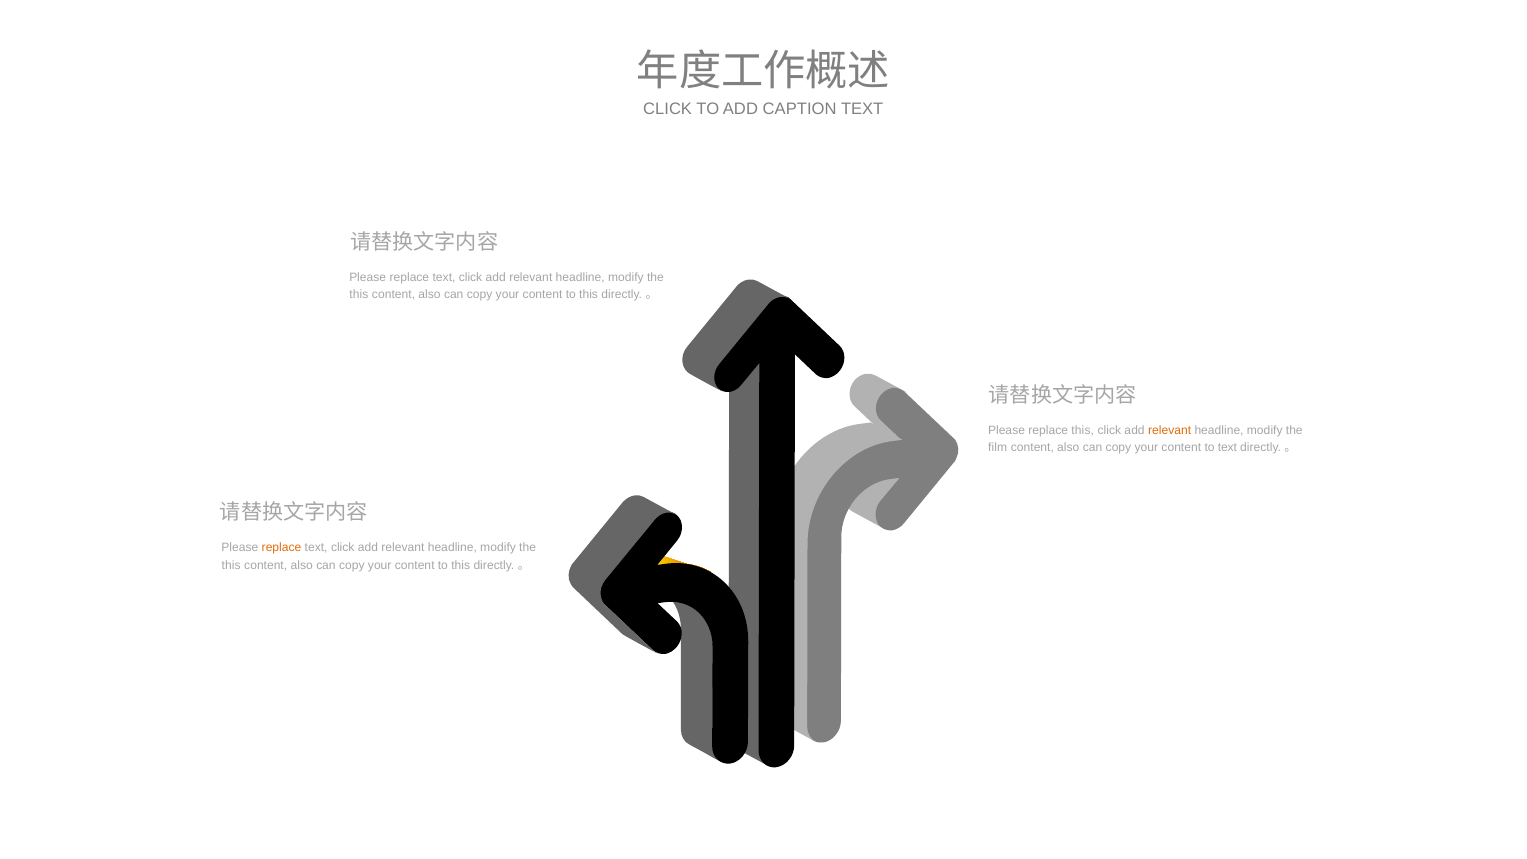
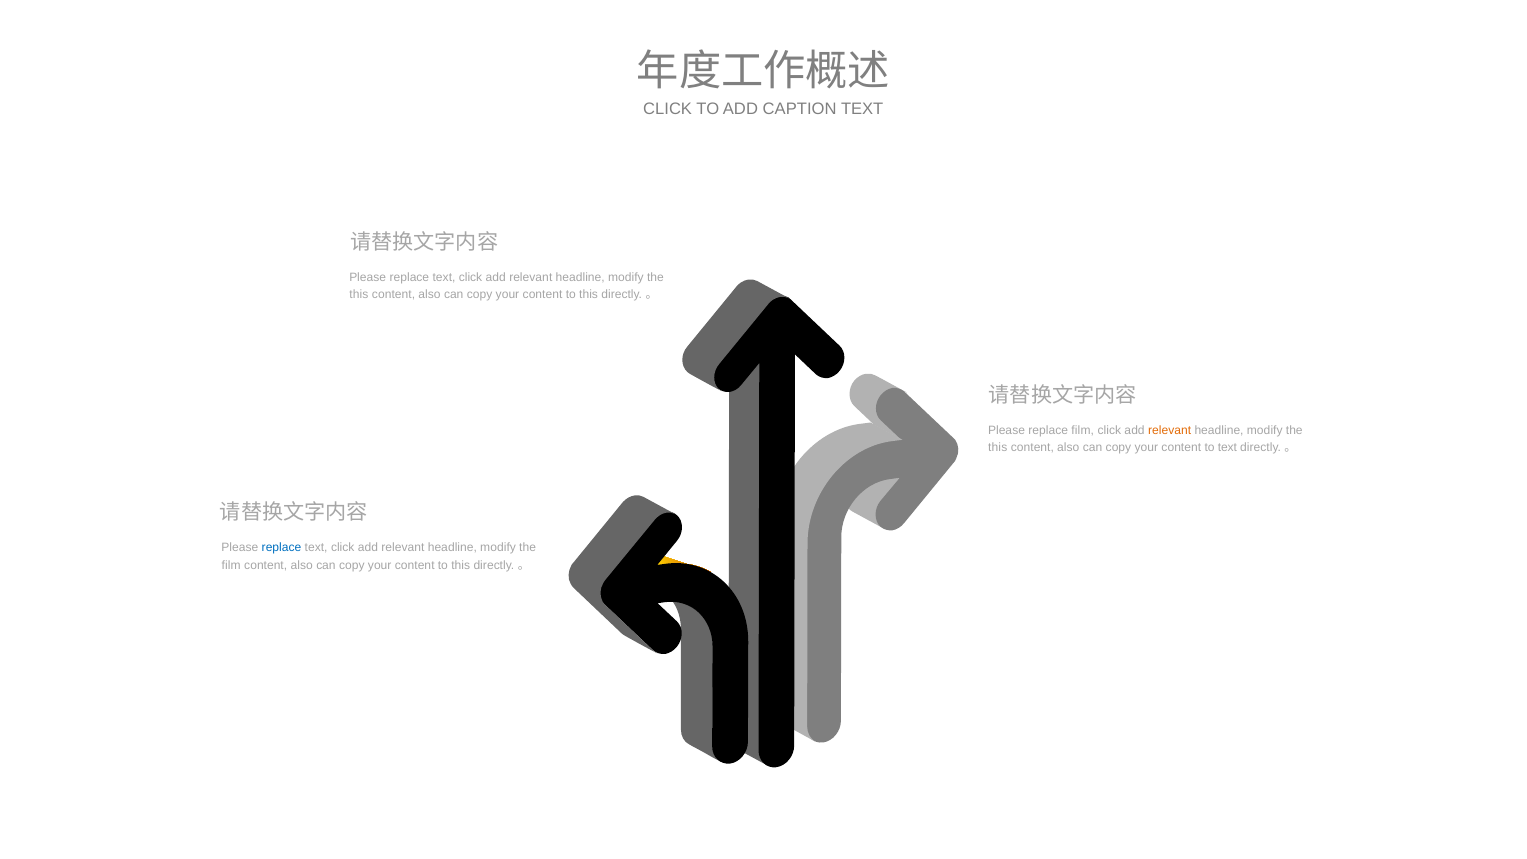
replace this: this -> film (1083, 431)
film: film -> this (998, 448)
replace colour: orange -> blue (282, 548)
this: this -> film (231, 565)
